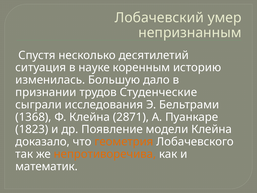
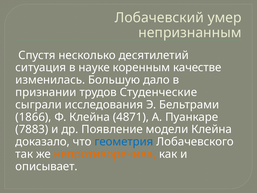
историю: историю -> качестве (197, 68)
1368: 1368 -> 1866 (33, 117)
2871: 2871 -> 4871 (131, 117)
1823: 1823 -> 7883 (32, 129)
геометрия colour: orange -> blue (124, 142)
математик: математик -> описывает (46, 166)
